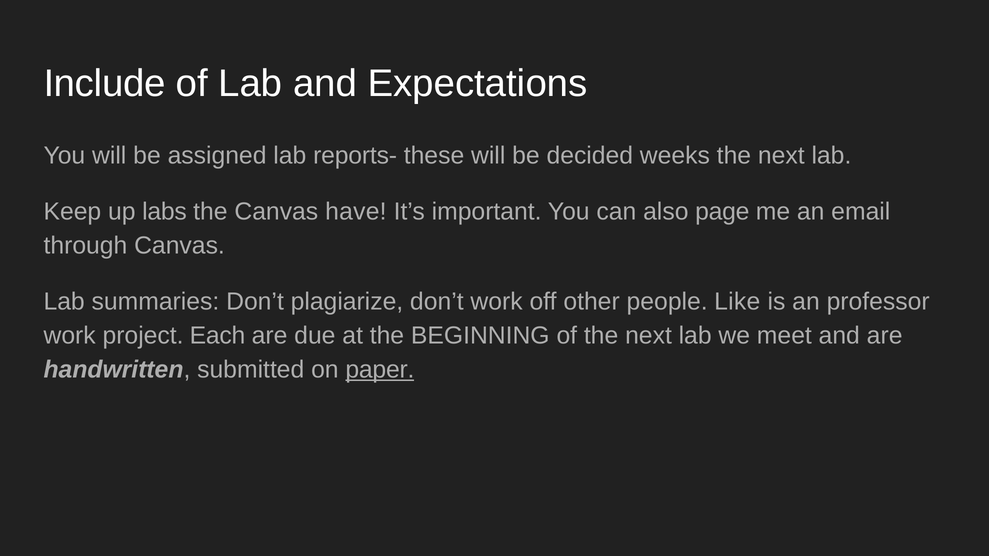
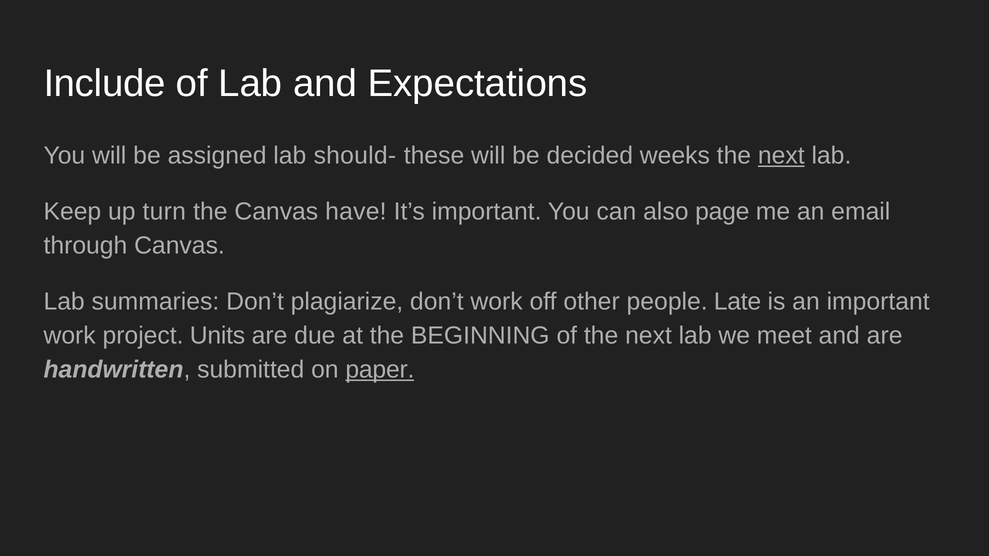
reports-: reports- -> should- (355, 156)
next underline: none -> present (781, 156)
labs: labs -> turn (164, 212)
Like: Like -> Late (738, 302)
an professor: professor -> important (878, 302)
Each: Each -> Units (218, 336)
